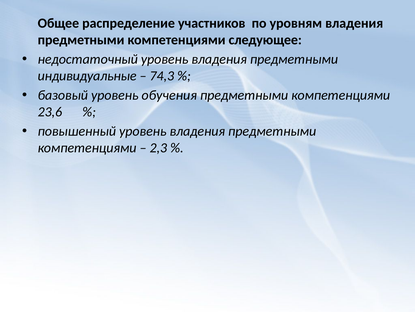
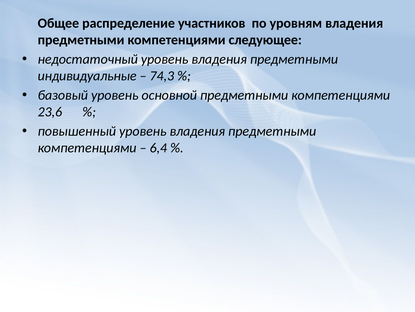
обучения: обучения -> основной (169, 95)
2,3: 2,3 -> 6,4 (158, 148)
